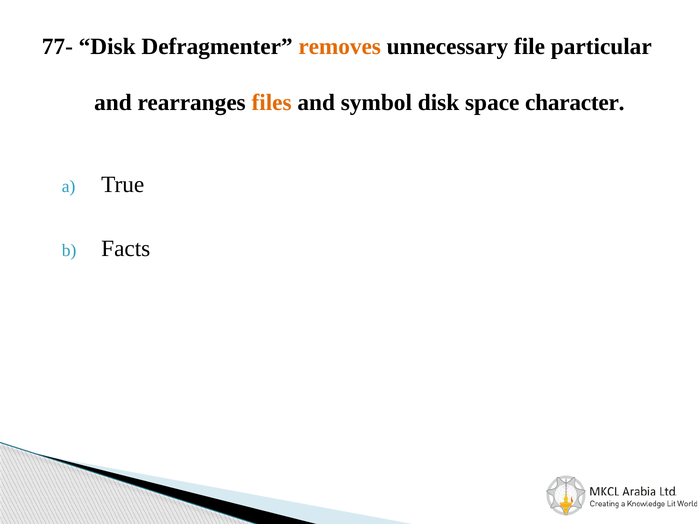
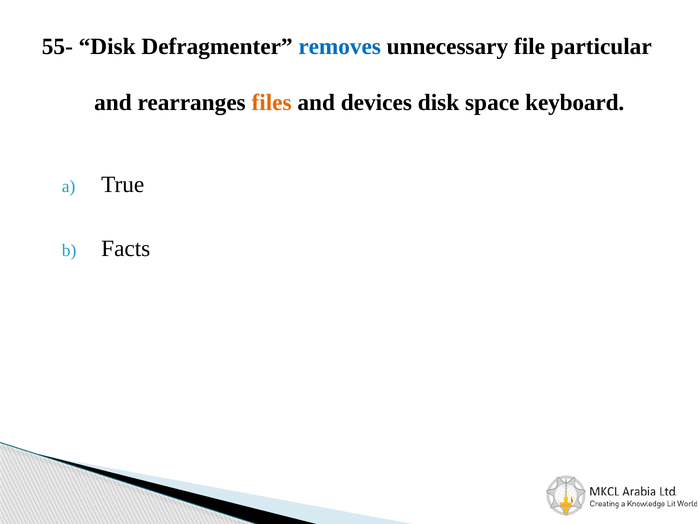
77-: 77- -> 55- (57, 46)
removes colour: orange -> blue (340, 46)
symbol: symbol -> devices (376, 102)
character: character -> keyboard (575, 102)
